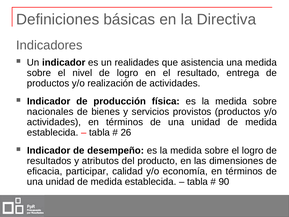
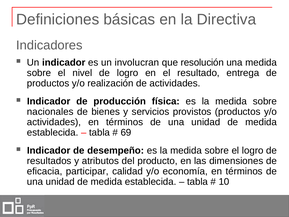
realidades: realidades -> involucran (137, 62)
asistencia: asistencia -> resolución (202, 62)
26: 26 -> 69 (126, 132)
90: 90 -> 10 (224, 182)
